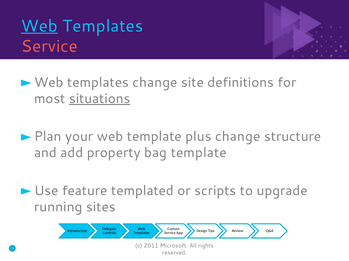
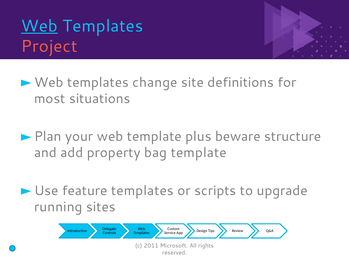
Service: Service -> Project (49, 47)
situations underline: present -> none (100, 99)
plus change: change -> beware (238, 137)
feature templated: templated -> templates (142, 191)
